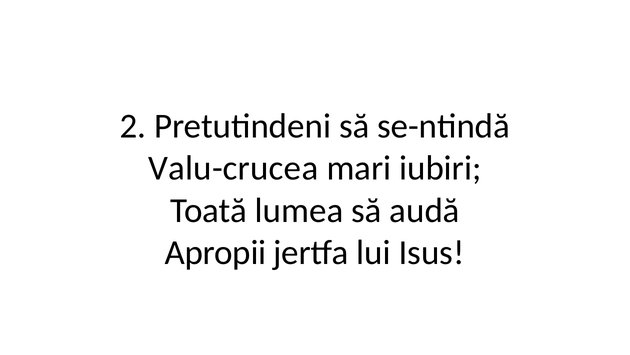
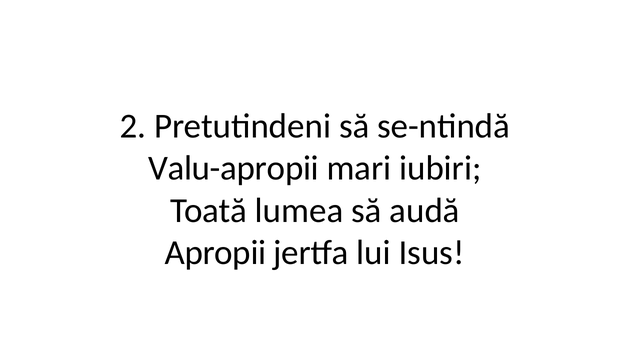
Valu-crucea: Valu-crucea -> Valu-apropii (234, 168)
